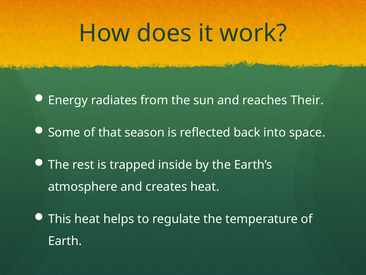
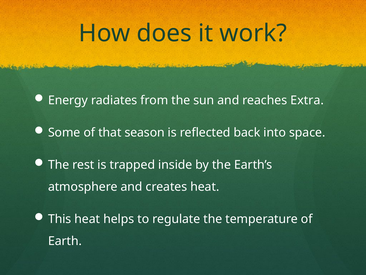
Their: Their -> Extra (307, 100)
